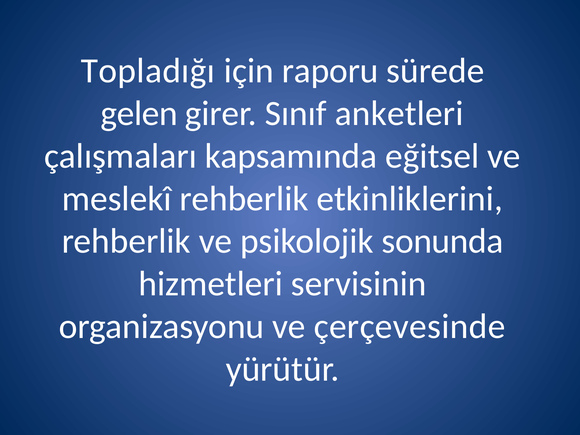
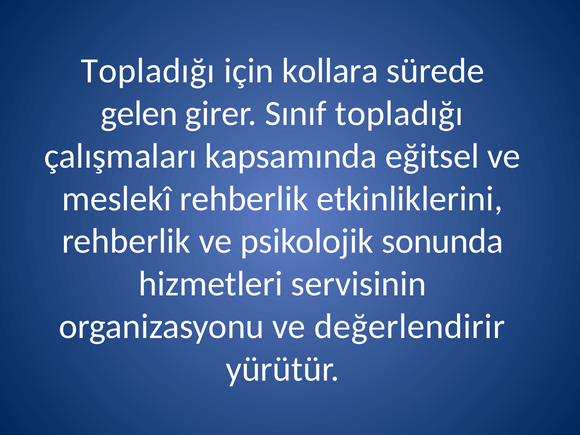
raporu: raporu -> kollara (330, 71)
Sınıf anketleri: anketleri -> topladığı (399, 114)
çerçevesinde: çerçevesinde -> değerlendirir (410, 326)
